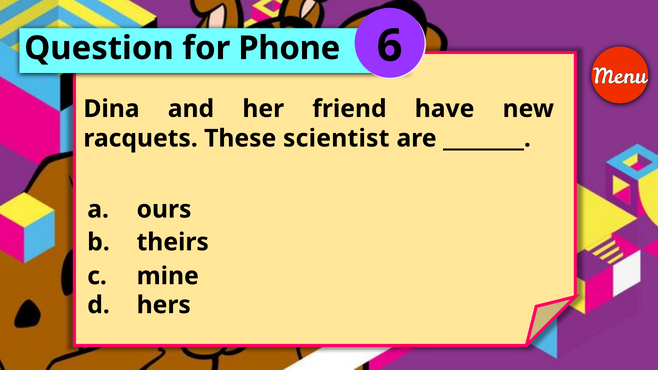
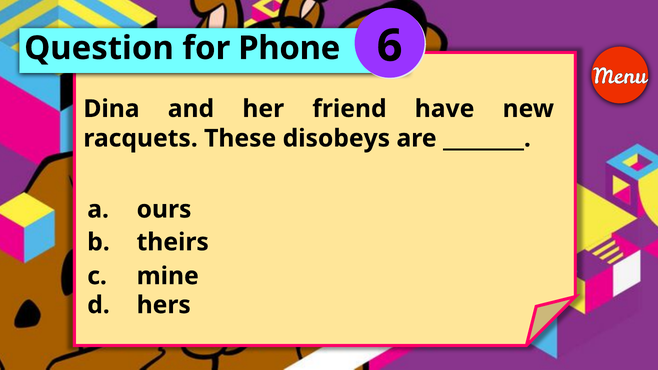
scientist: scientist -> disobeys (336, 138)
